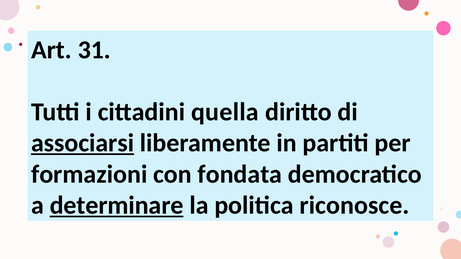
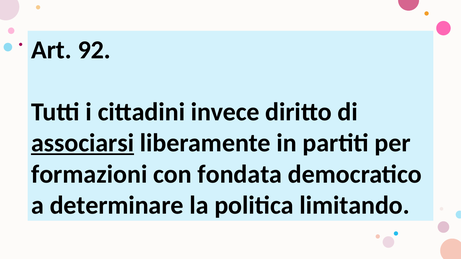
31: 31 -> 92 (94, 50)
quella: quella -> invece (225, 112)
determinare underline: present -> none (117, 206)
riconosce: riconosce -> limitando (355, 206)
